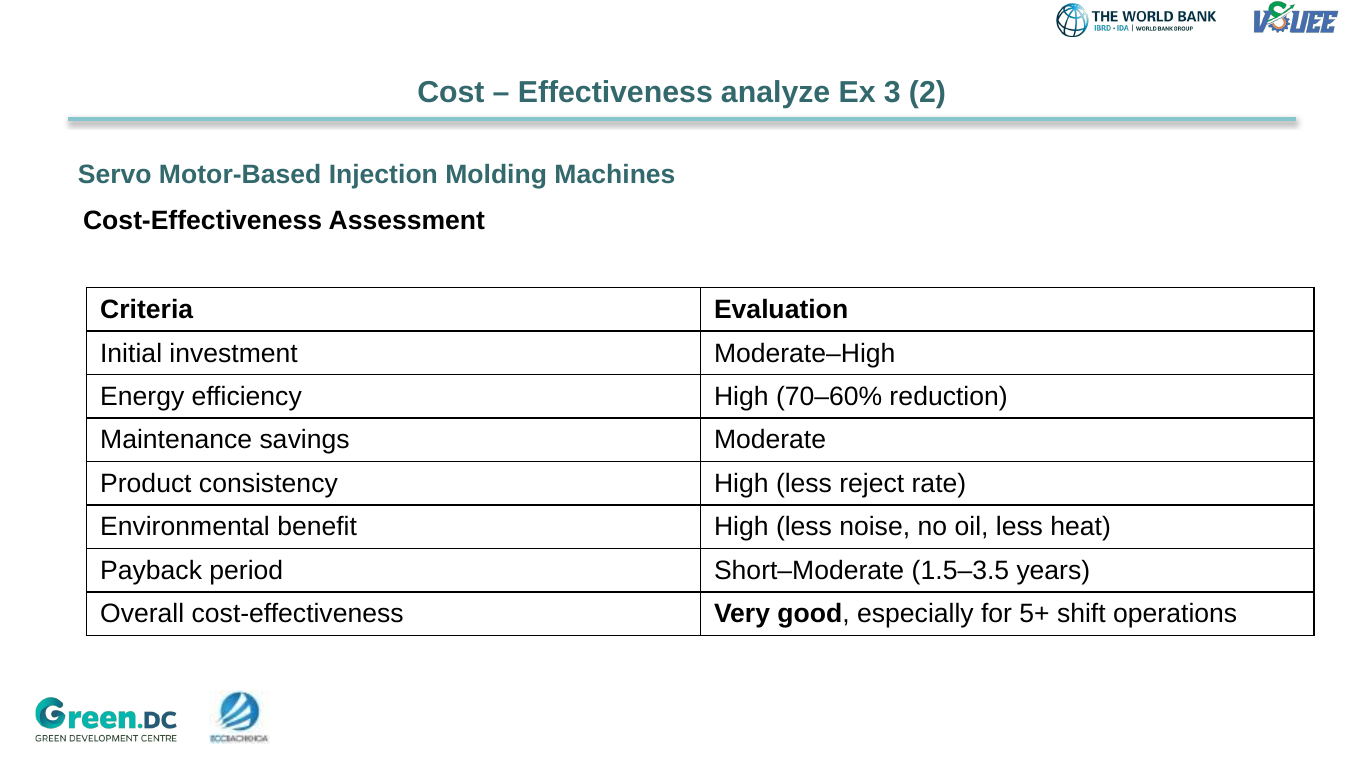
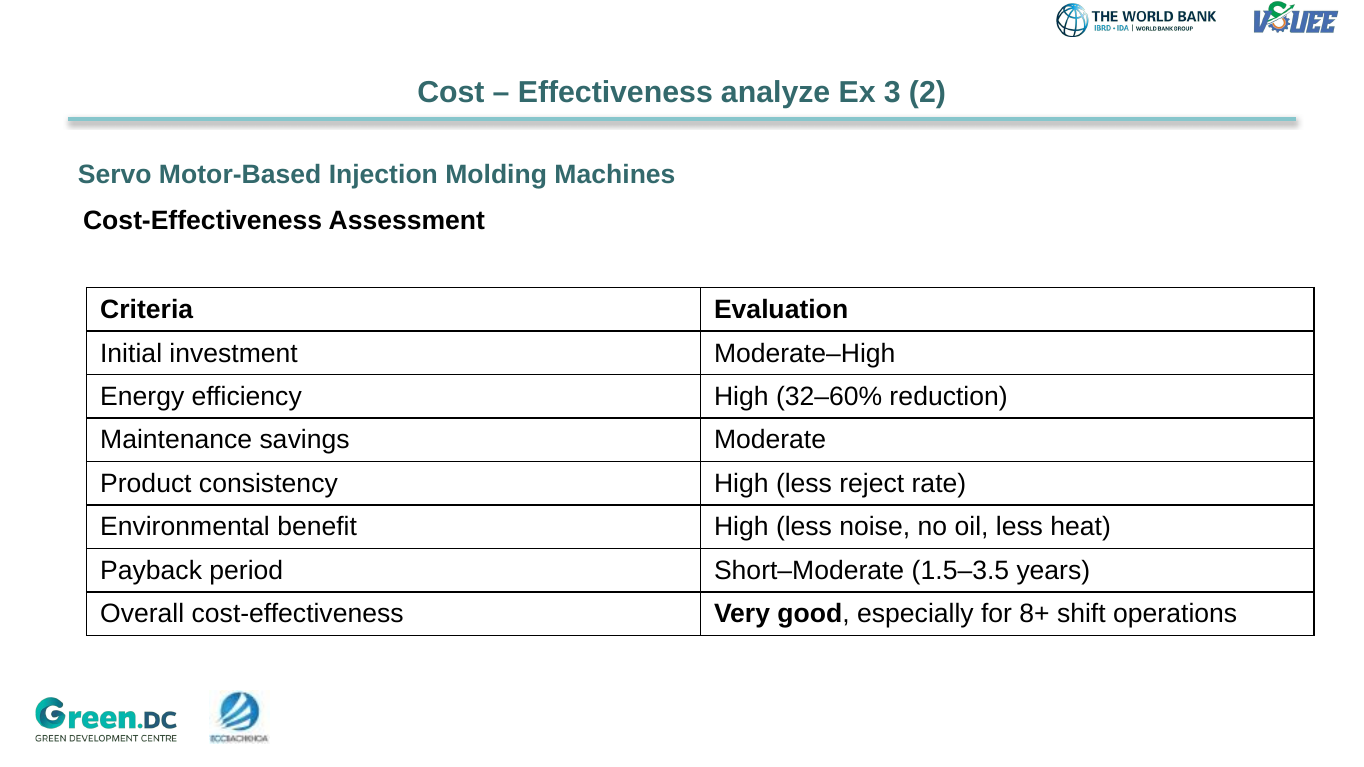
70–60%: 70–60% -> 32–60% (829, 397)
5+: 5+ -> 8+ (1035, 614)
